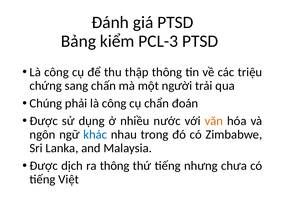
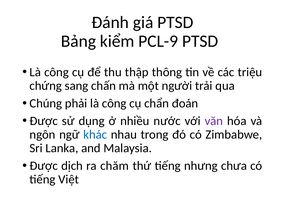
PCL-3: PCL-3 -> PCL-9 (158, 41)
văn colour: orange -> purple (214, 121)
ra thông: thông -> chăm (115, 166)
